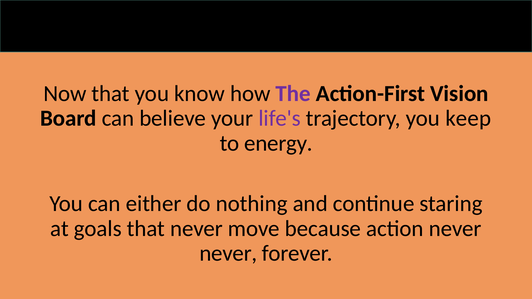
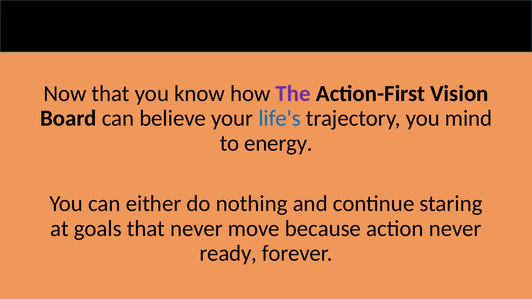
life's colour: purple -> blue (280, 119)
keep: keep -> mind (469, 119)
never: never -> ready (228, 253)
